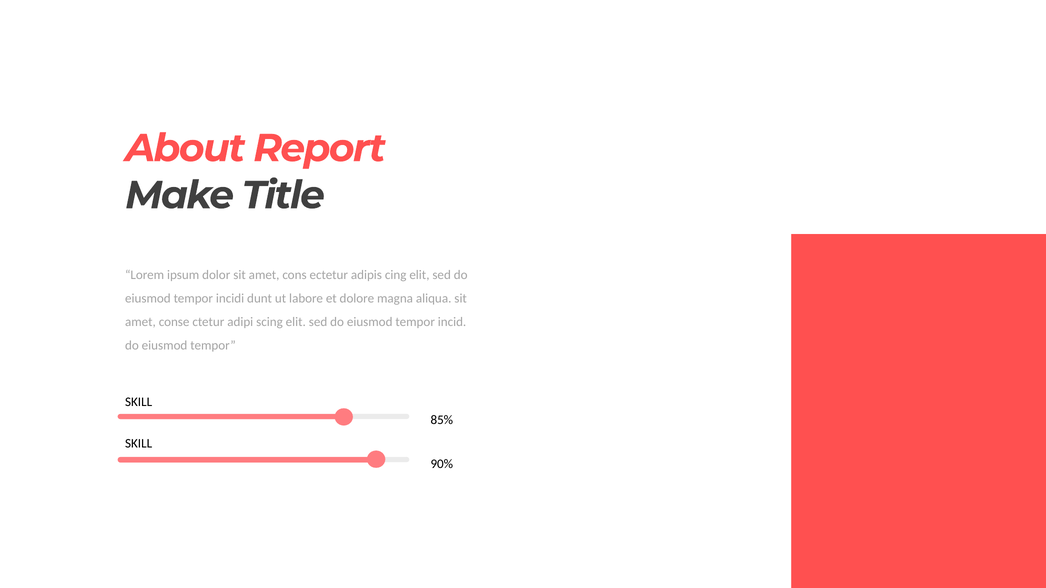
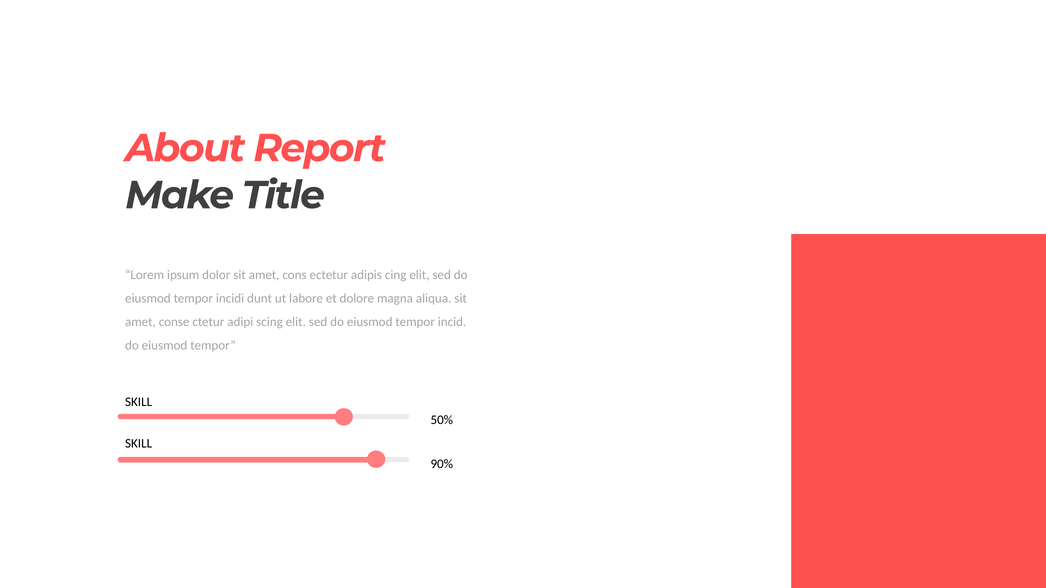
85%: 85% -> 50% (442, 420)
